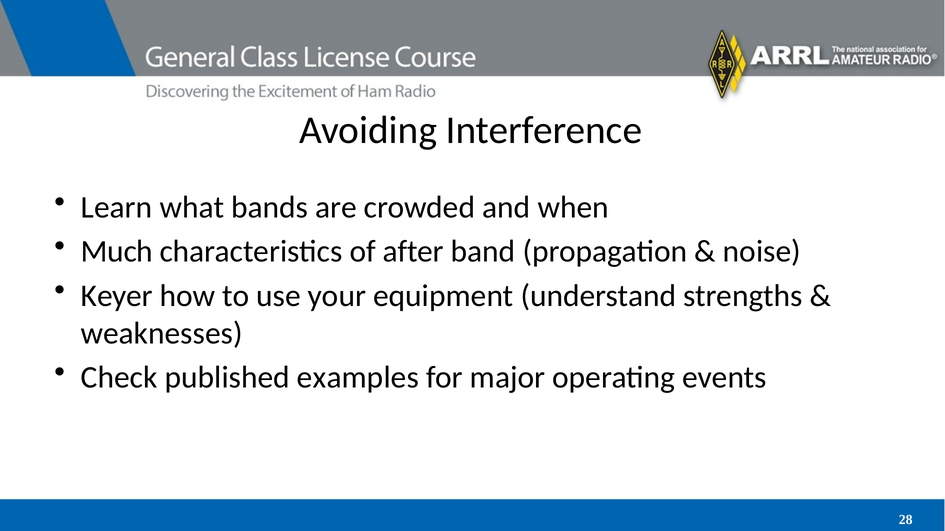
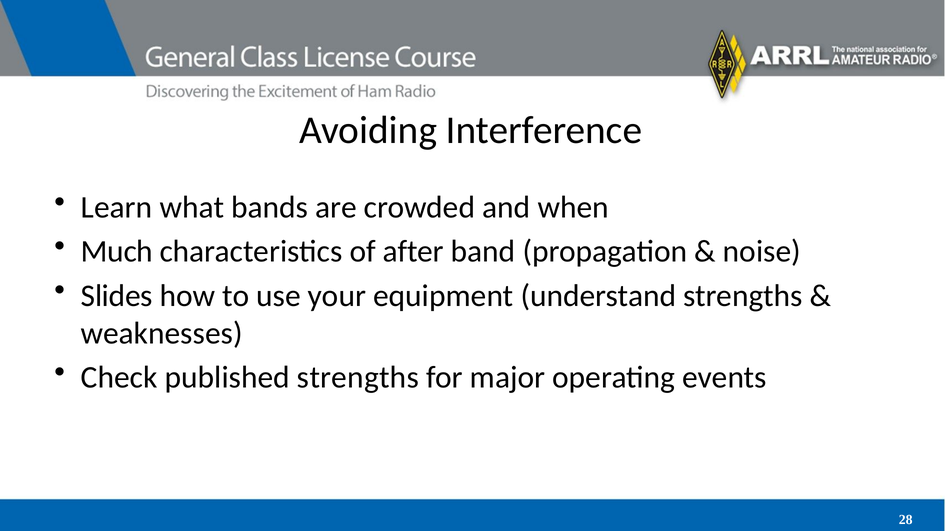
Keyer: Keyer -> Slides (117, 296)
published examples: examples -> strengths (358, 378)
